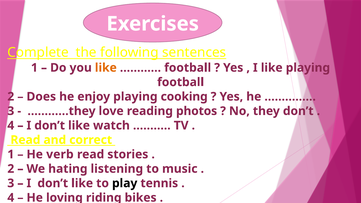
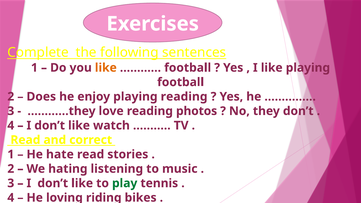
playing cooking: cooking -> reading (184, 97)
verb: verb -> hate (60, 154)
play colour: black -> green (125, 183)
